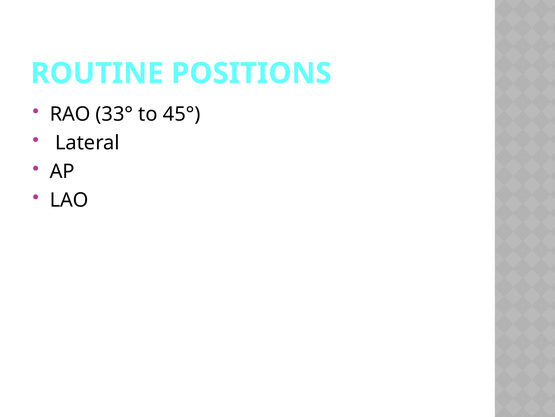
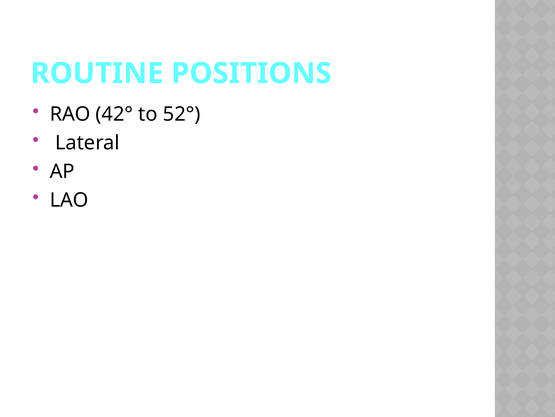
33°: 33° -> 42° (114, 114)
45°: 45° -> 52° (182, 114)
